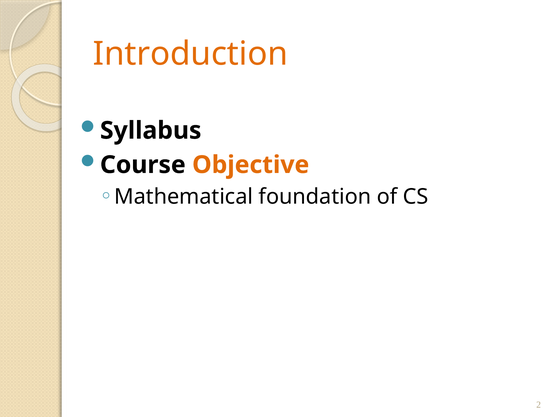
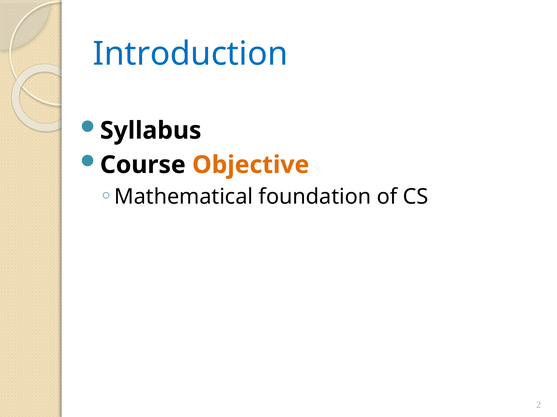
Introduction colour: orange -> blue (190, 54)
